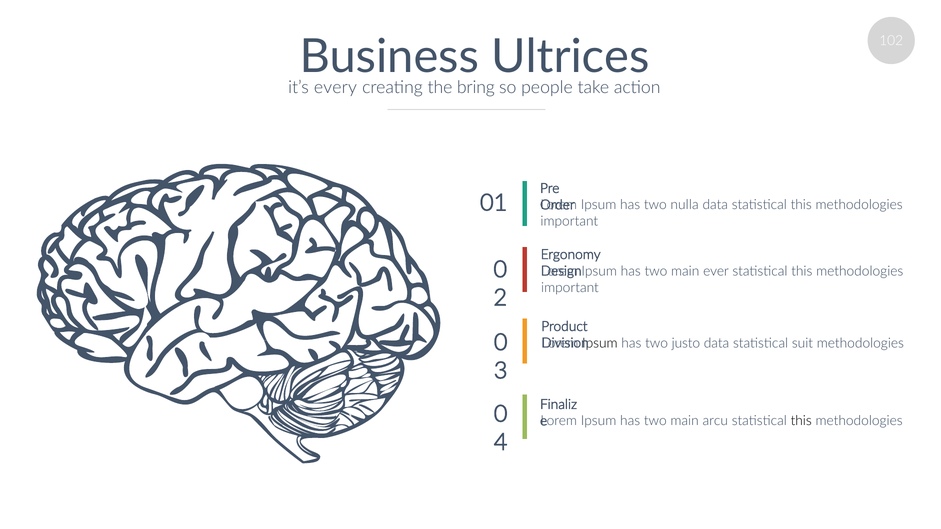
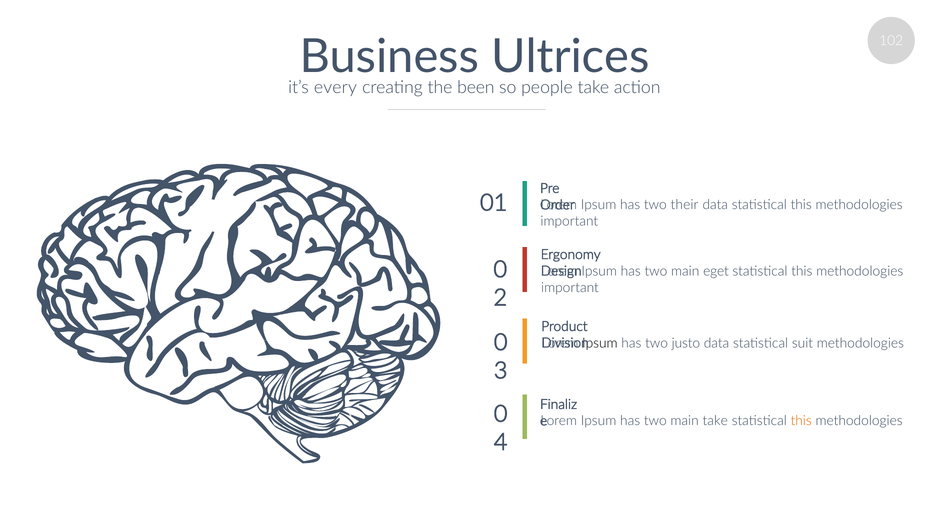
bring: bring -> been (476, 88)
nulla: nulla -> their (685, 205)
ever: ever -> eget (716, 271)
main arcu: arcu -> take (715, 421)
this colour: black -> orange (801, 421)
